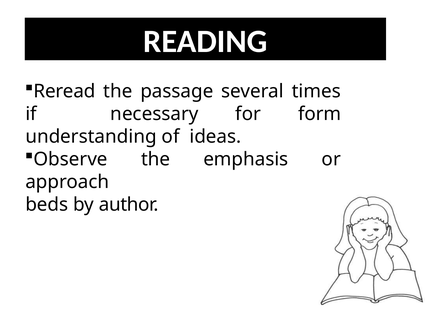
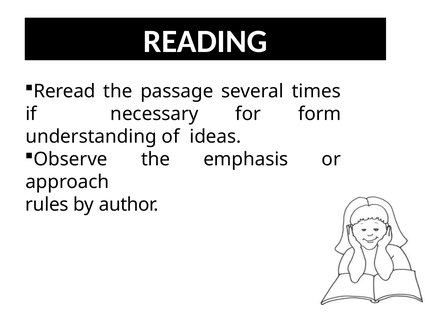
beds: beds -> rules (47, 205)
